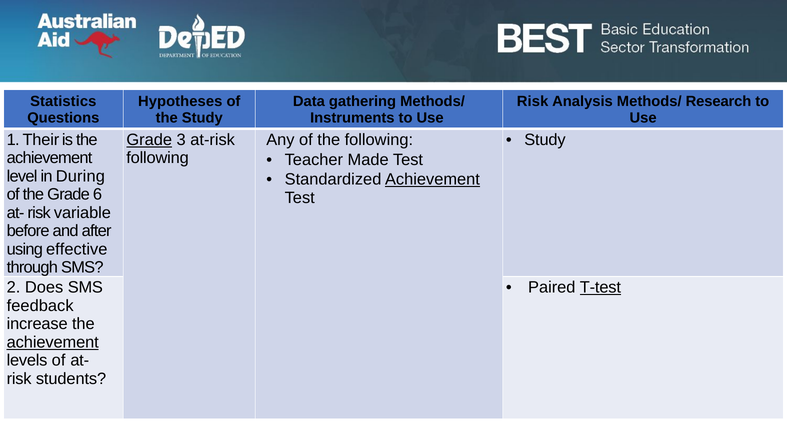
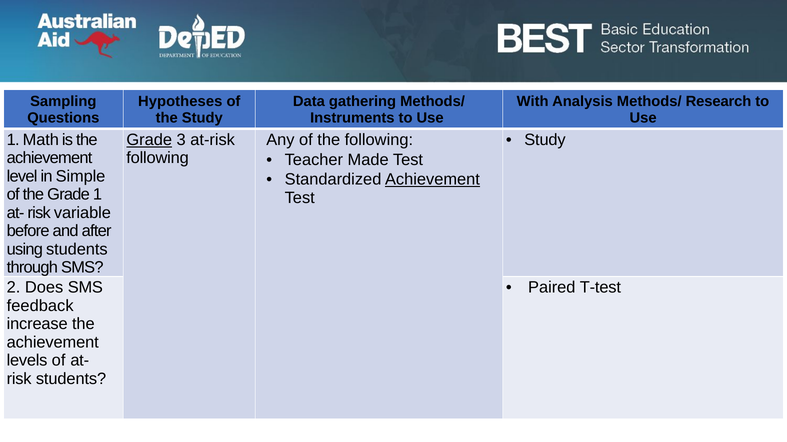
Statistics: Statistics -> Sampling (63, 101)
Risk: Risk -> With (533, 101)
Their: Their -> Math (41, 140)
During: During -> Simple (81, 177)
Grade 6: 6 -> 1 (97, 195)
using effective: effective -> students (77, 250)
T-test underline: present -> none (600, 288)
achievement underline: present -> none (53, 343)
